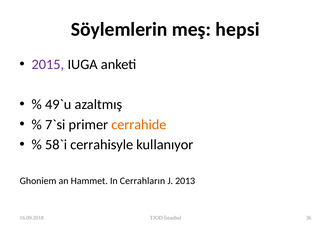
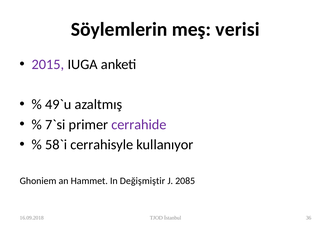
hepsi: hepsi -> verisi (238, 30)
cerrahide colour: orange -> purple (139, 125)
Cerrahların: Cerrahların -> Değişmiştir (143, 181)
2013: 2013 -> 2085 (185, 181)
